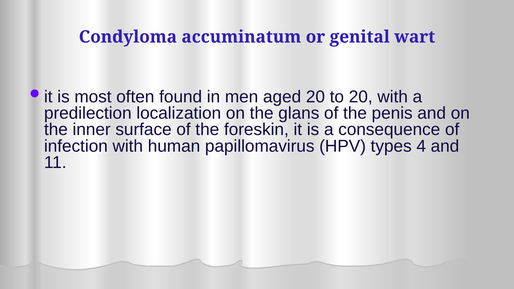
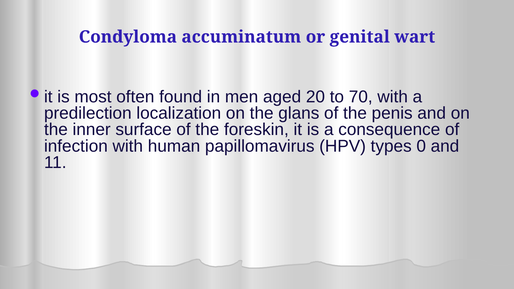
to 20: 20 -> 70 (361, 97)
4: 4 -> 0 (421, 146)
